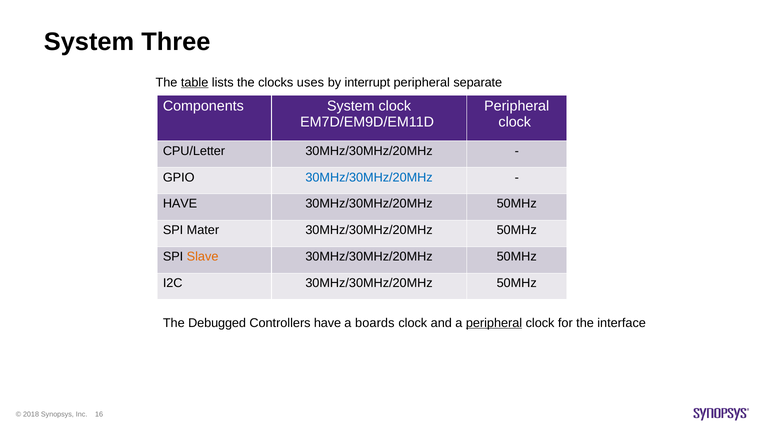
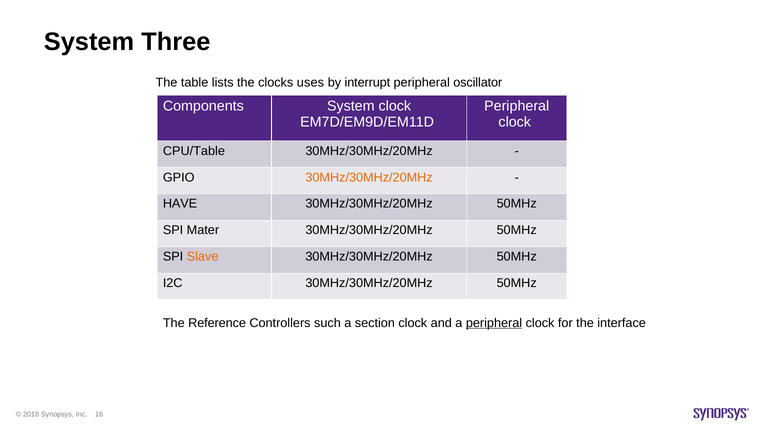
table underline: present -> none (195, 83)
separate: separate -> oscillator (478, 83)
CPU/Letter: CPU/Letter -> CPU/Table (194, 151)
30MHz/30MHz/20MHz colour: blue -> orange (369, 178)
Debugged: Debugged -> Reference (217, 323)
Controllers have: have -> such (327, 323)
boards: boards -> section (375, 323)
